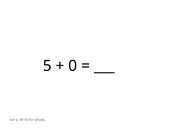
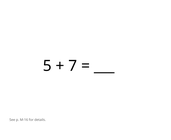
0: 0 -> 7 (73, 66)
